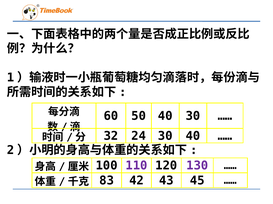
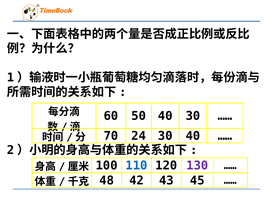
32: 32 -> 70 (111, 136)
110 colour: purple -> blue (136, 166)
83: 83 -> 48 (107, 181)
